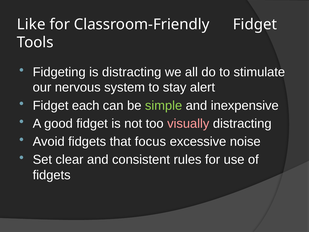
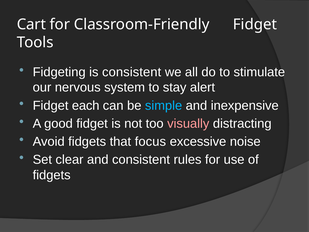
Like: Like -> Cart (31, 24)
is distracting: distracting -> consistent (132, 72)
simple colour: light green -> light blue (164, 105)
